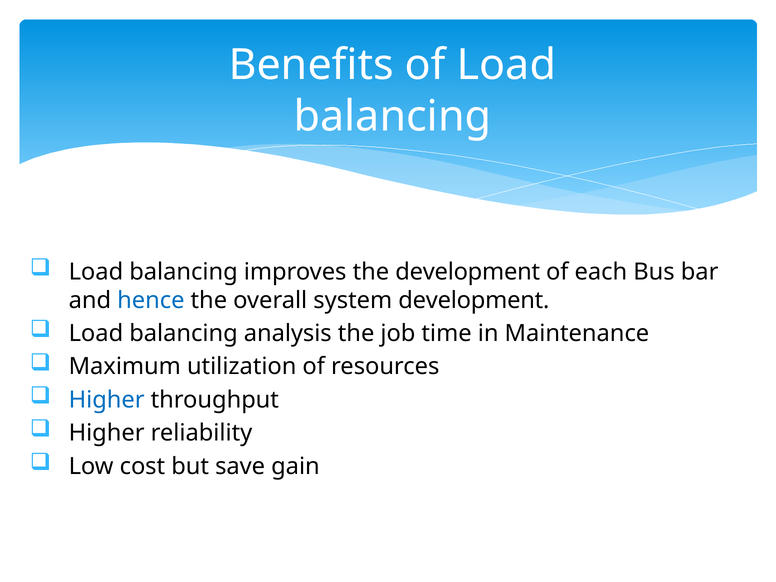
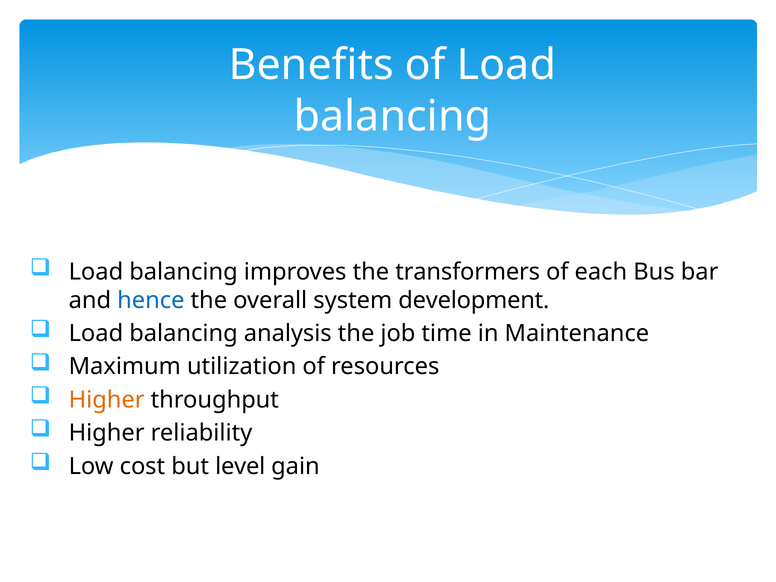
the development: development -> transformers (468, 272)
Higher colour: blue -> orange (107, 400)
save: save -> level (240, 466)
